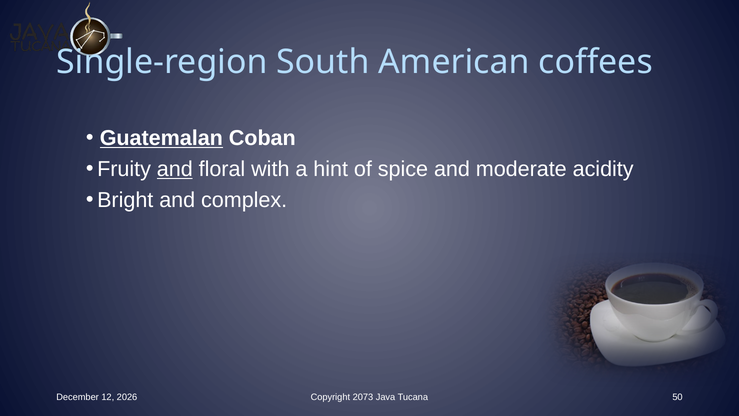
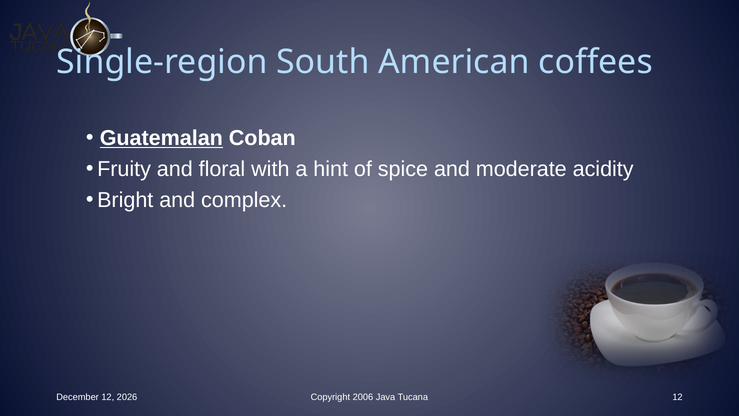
and underline: present -> none (175, 169)
2073: 2073 -> 2006 (363, 397)
Tucana 50: 50 -> 12 (678, 397)
